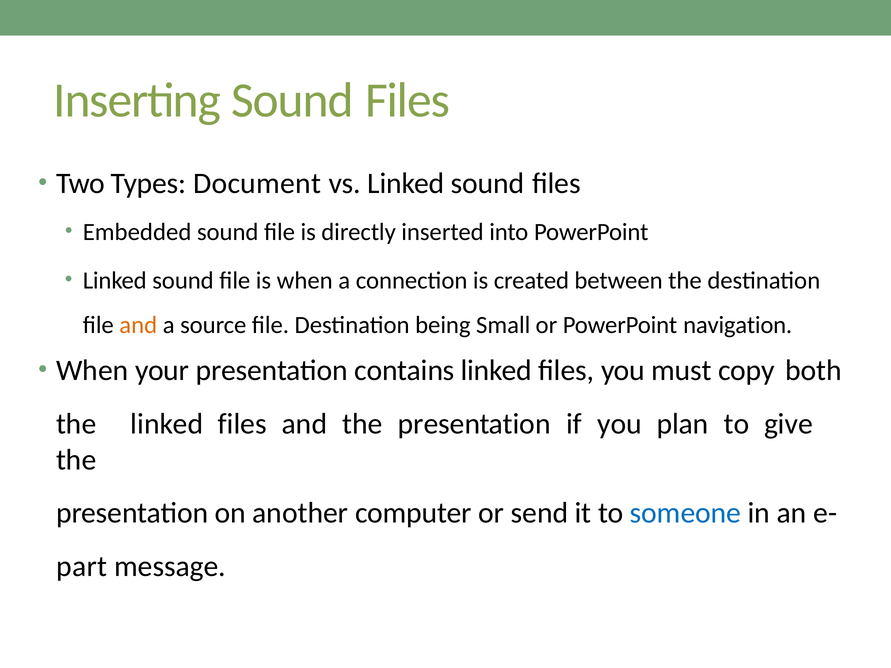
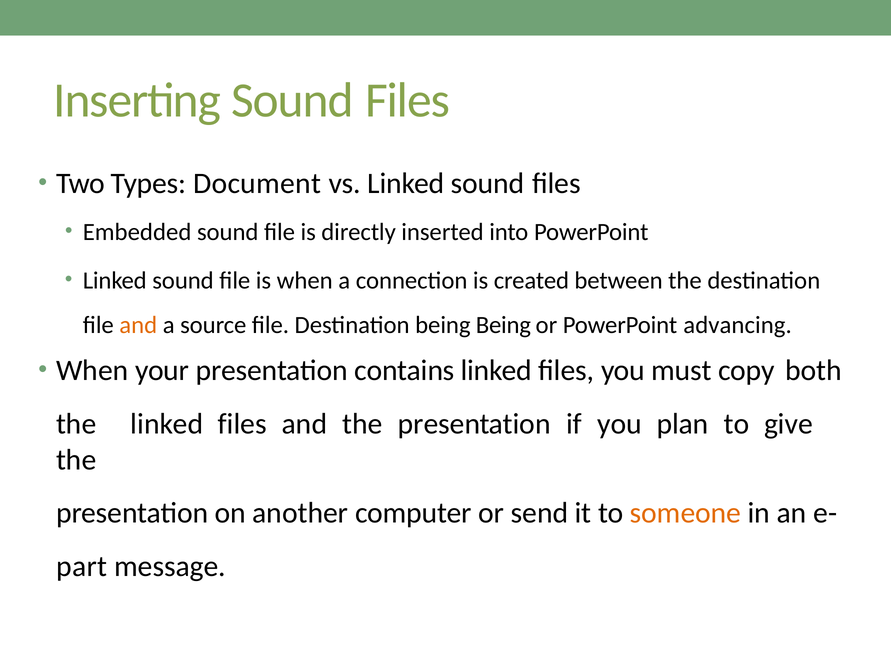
being Small: Small -> Being (503, 325)
navigation: navigation -> advancing (738, 325)
someone colour: blue -> orange (685, 513)
